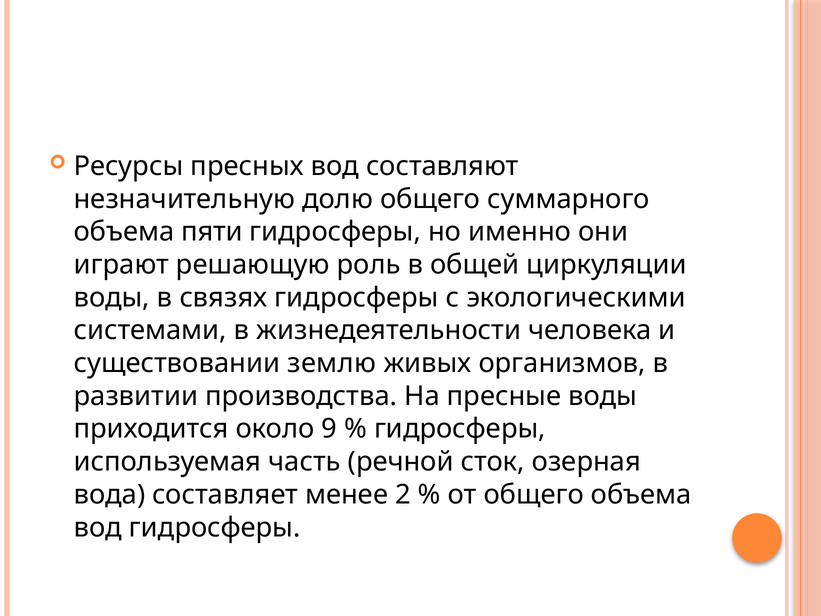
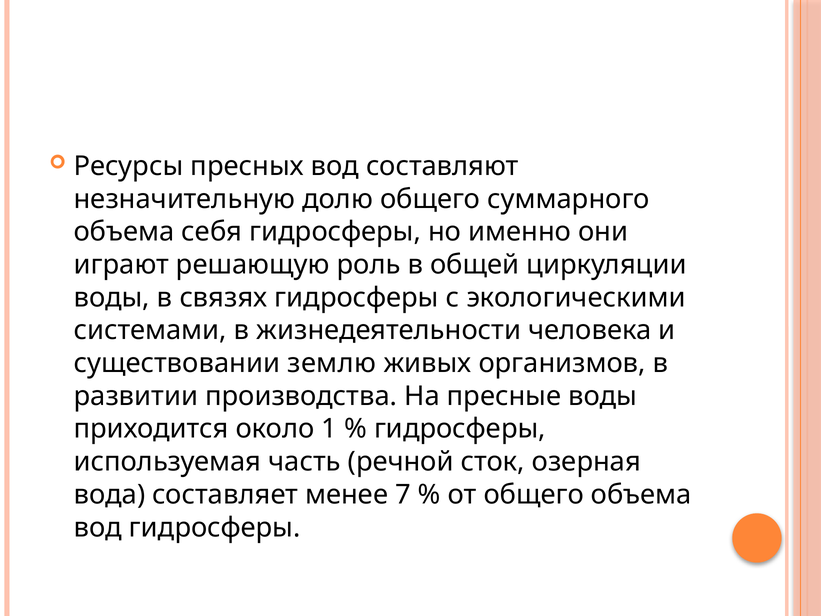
пяти: пяти -> себя (212, 232)
9: 9 -> 1 (329, 429)
2: 2 -> 7 (403, 494)
